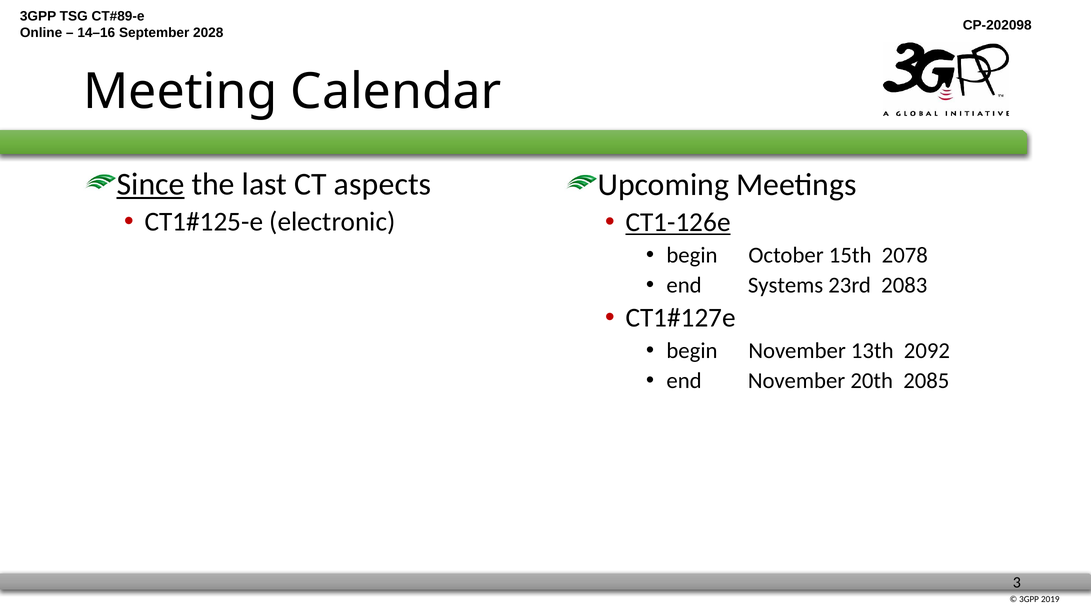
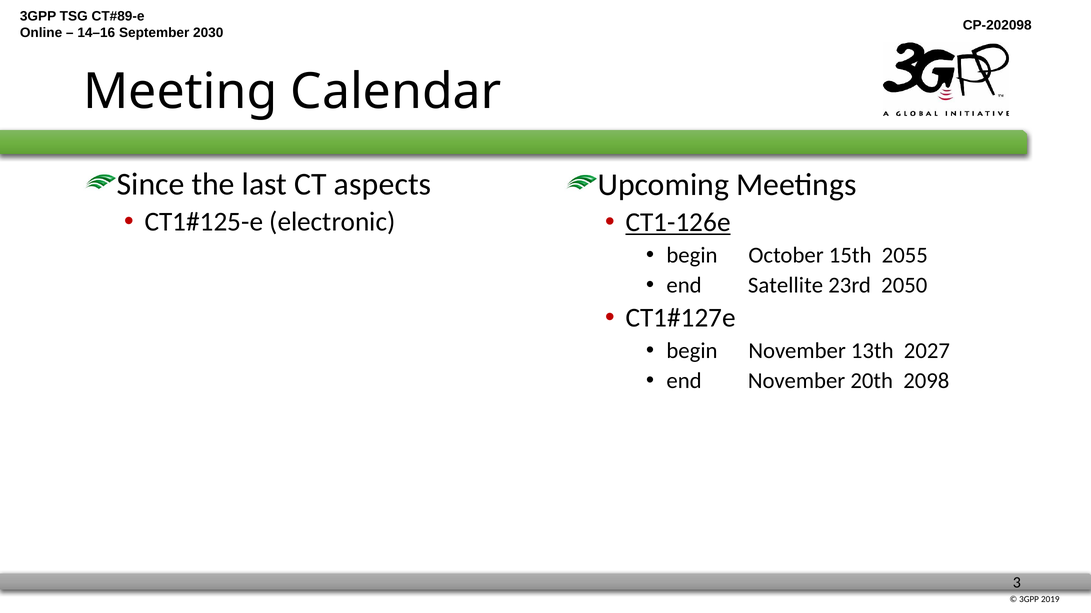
2028: 2028 -> 2030 (208, 33)
Since underline: present -> none (151, 184)
2078: 2078 -> 2055 (905, 255)
Systems: Systems -> Satellite (785, 286)
2083: 2083 -> 2050 (904, 286)
2092: 2092 -> 2027 (927, 351)
2085: 2085 -> 2098 (926, 381)
